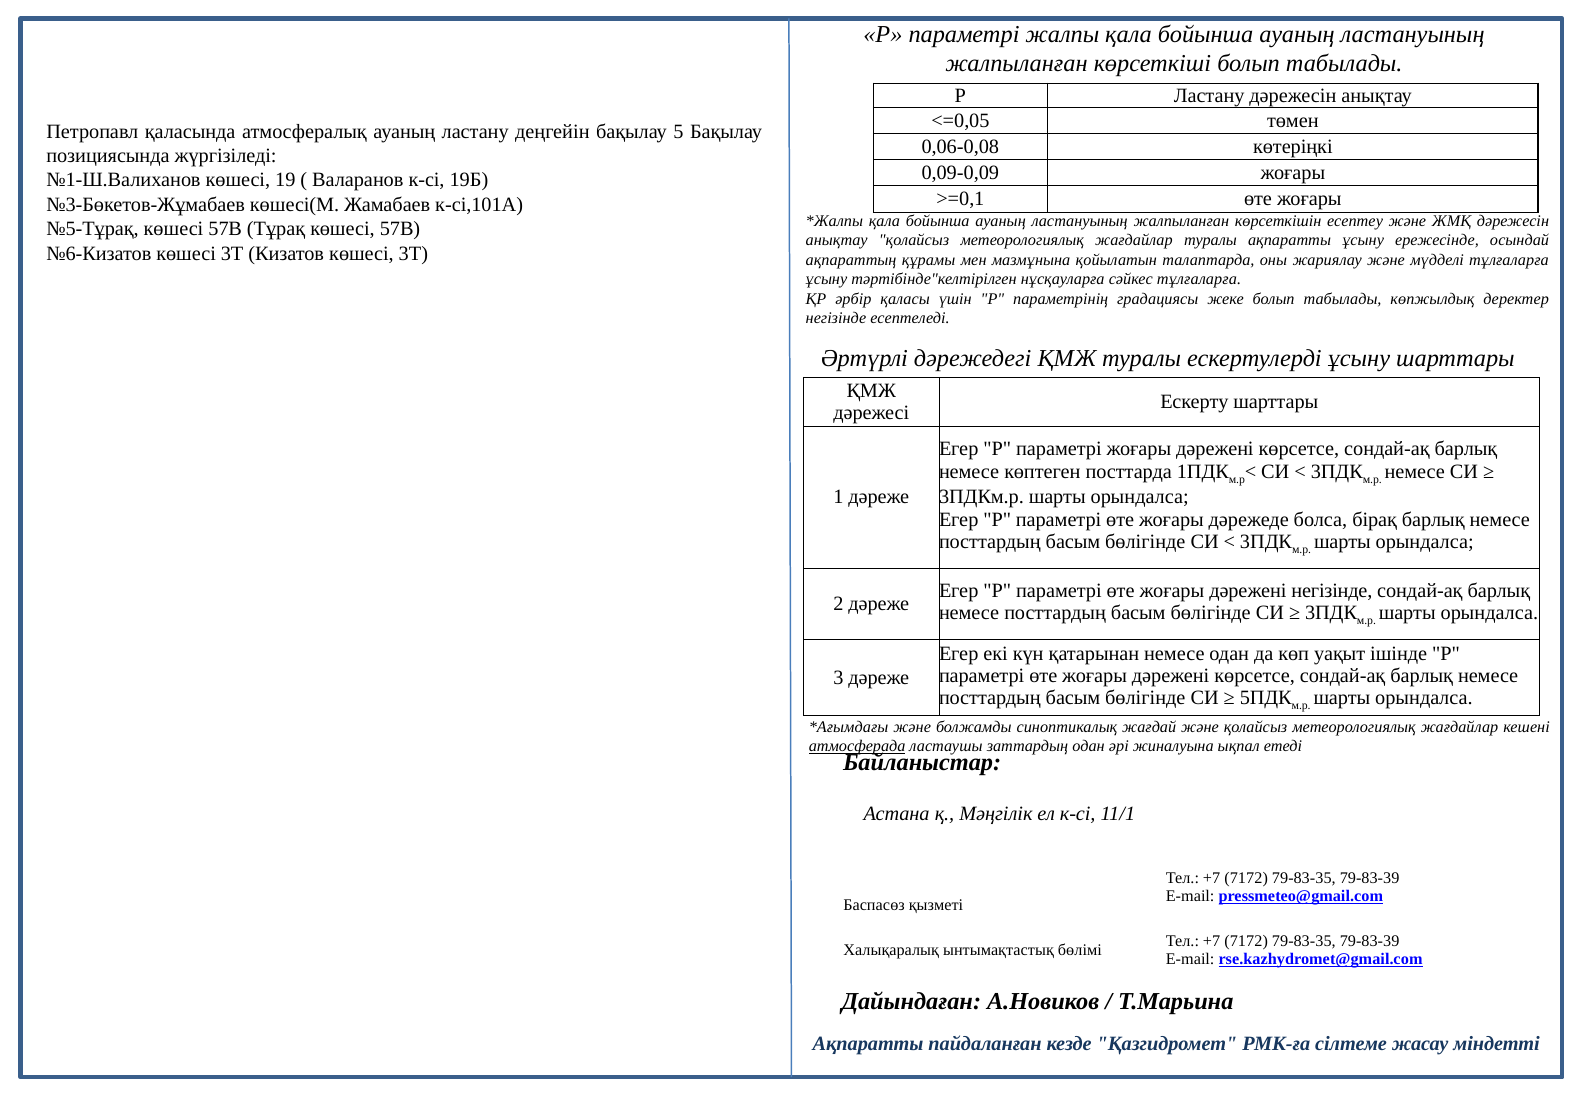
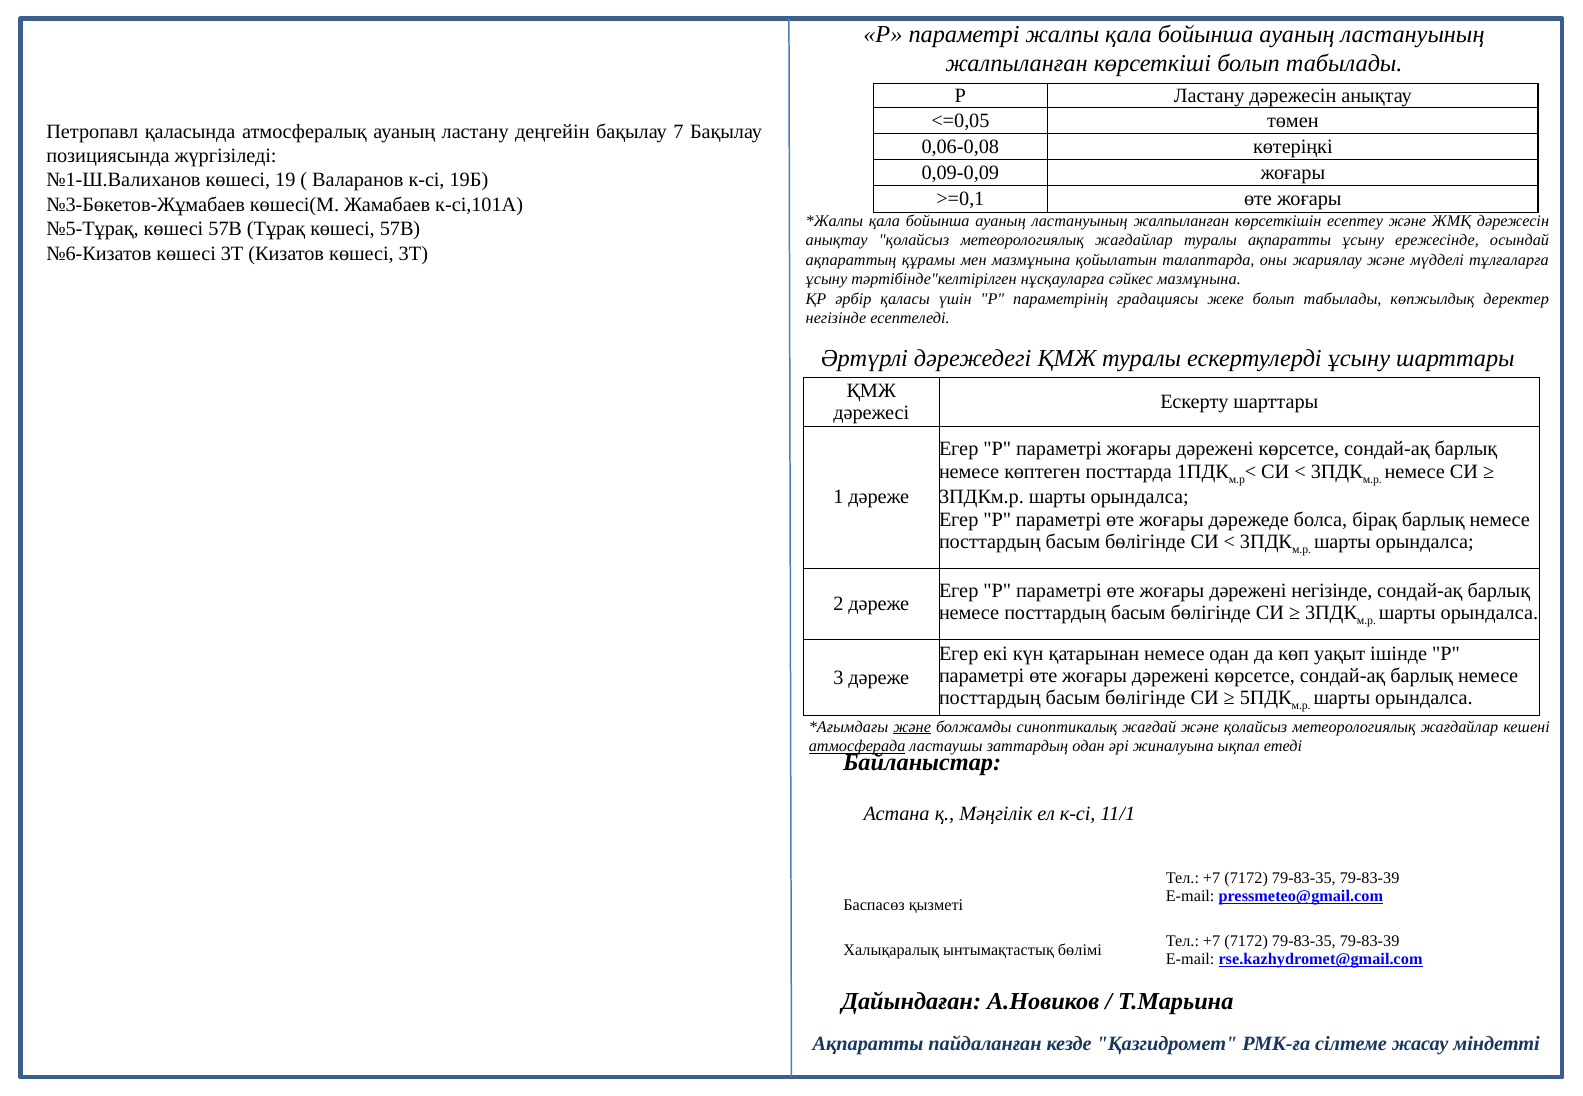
5: 5 -> 7 (678, 131)
сәйкес тұлғаларға: тұлғаларға -> мазмұнына (1199, 279)
және underline: none -> present (912, 727)
